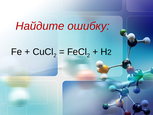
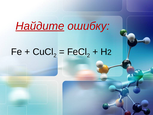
Найдите underline: none -> present (40, 26)
